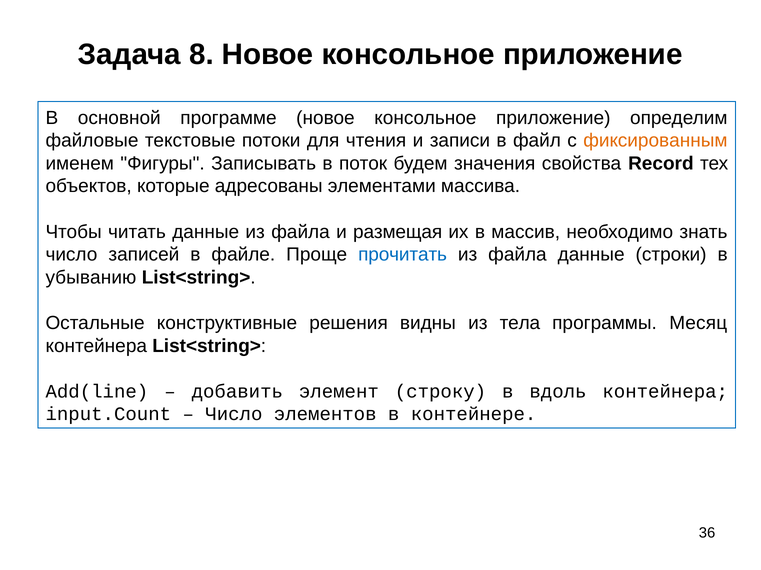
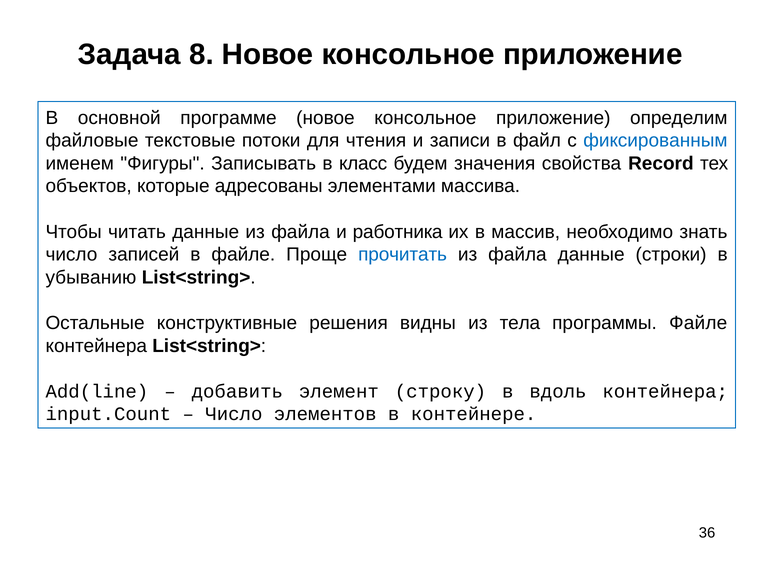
фиксированным colour: orange -> blue (655, 141)
поток: поток -> класс (363, 164)
размещая: размещая -> работника (398, 232)
программы Месяц: Месяц -> Файле (698, 323)
